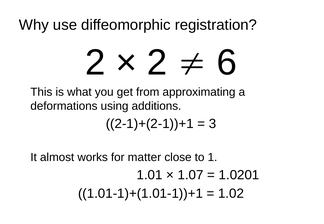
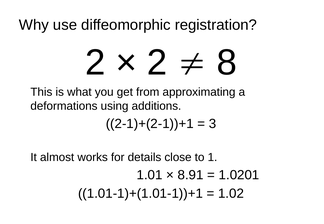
6: 6 -> 8 (227, 63)
matter: matter -> details (144, 157)
1.07: 1.07 -> 8.91 (191, 175)
